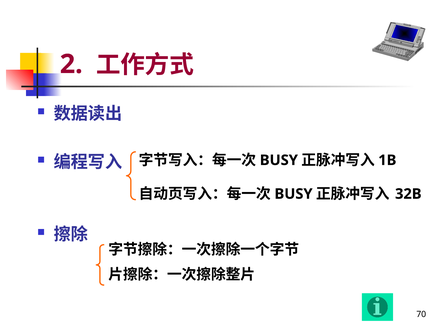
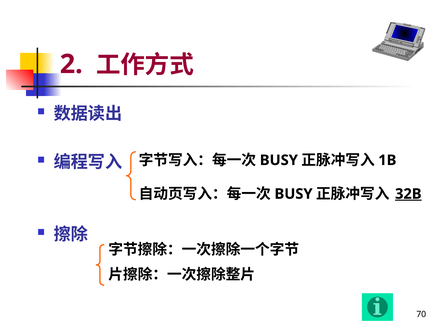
32B underline: none -> present (408, 194)
